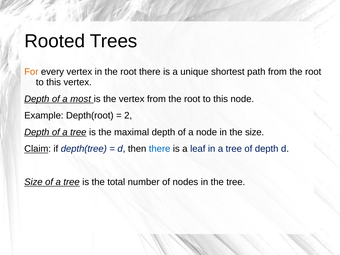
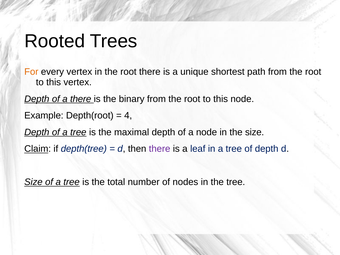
a most: most -> there (81, 99)
the vertex: vertex -> binary (132, 99)
2: 2 -> 4 (128, 116)
there colour: blue -> purple (160, 149)
